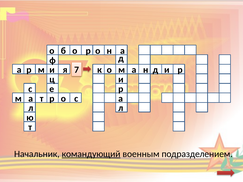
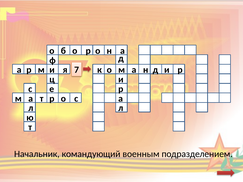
командующий underline: present -> none (91, 154)
